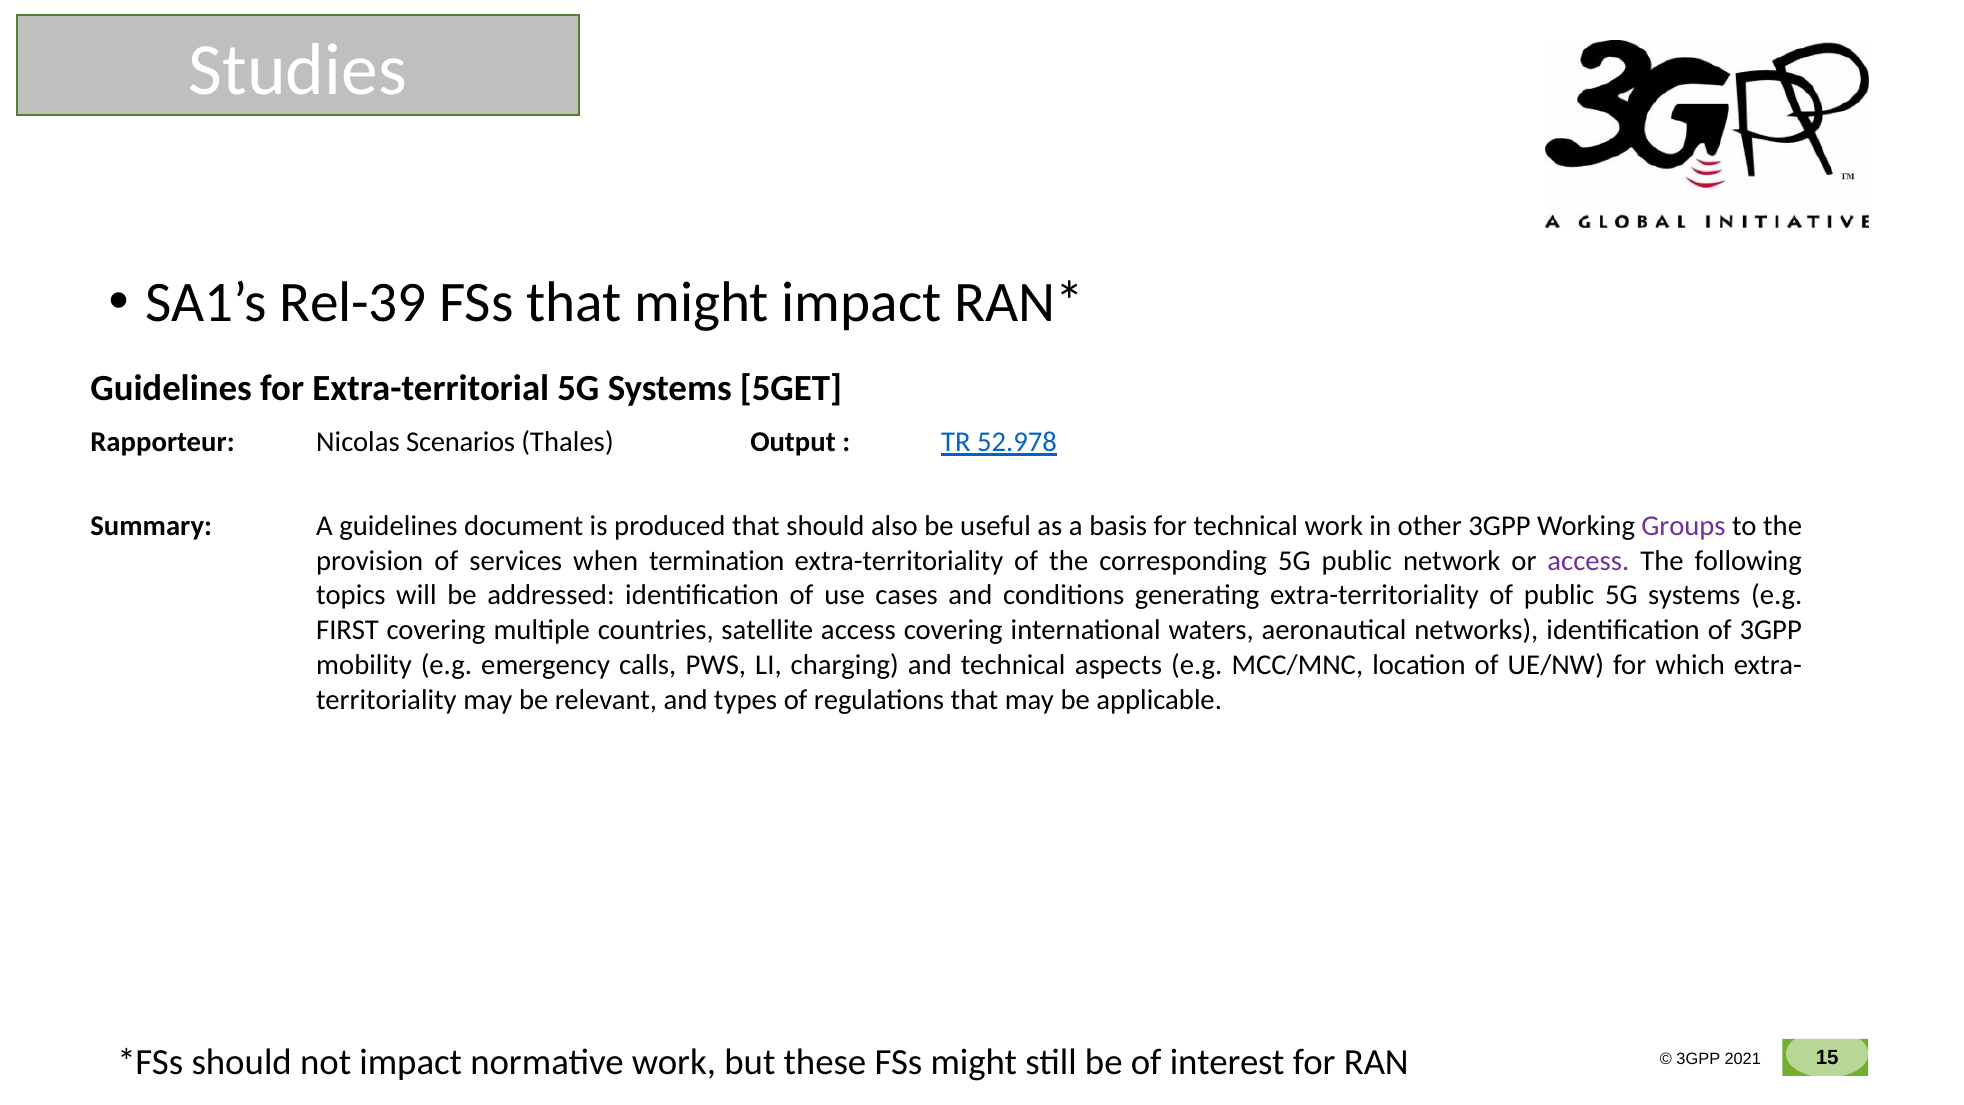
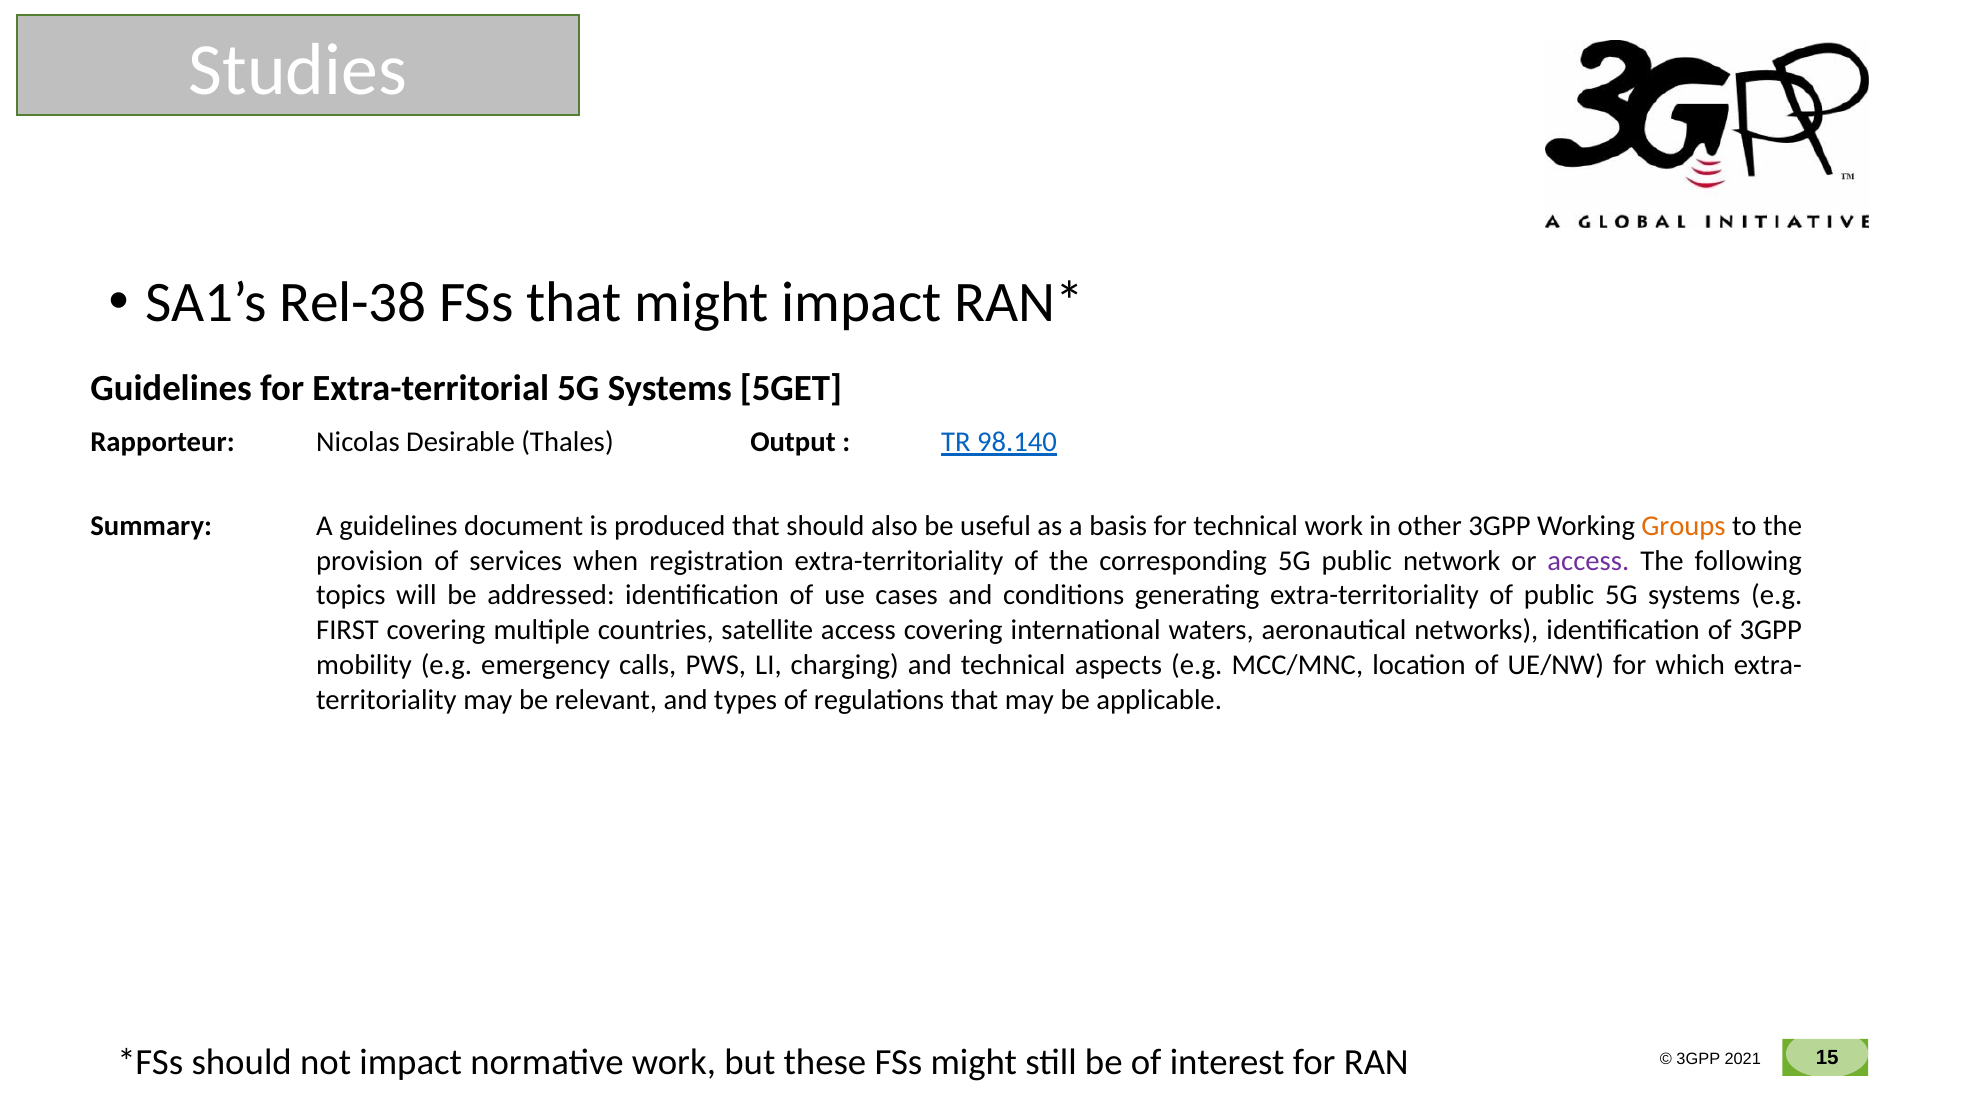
Rel-39: Rel-39 -> Rel-38 (353, 303)
Scenarios: Scenarios -> Desirable (461, 442)
52.978: 52.978 -> 98.140 (1017, 442)
Groups colour: purple -> orange (1684, 526)
termination: termination -> registration (717, 560)
